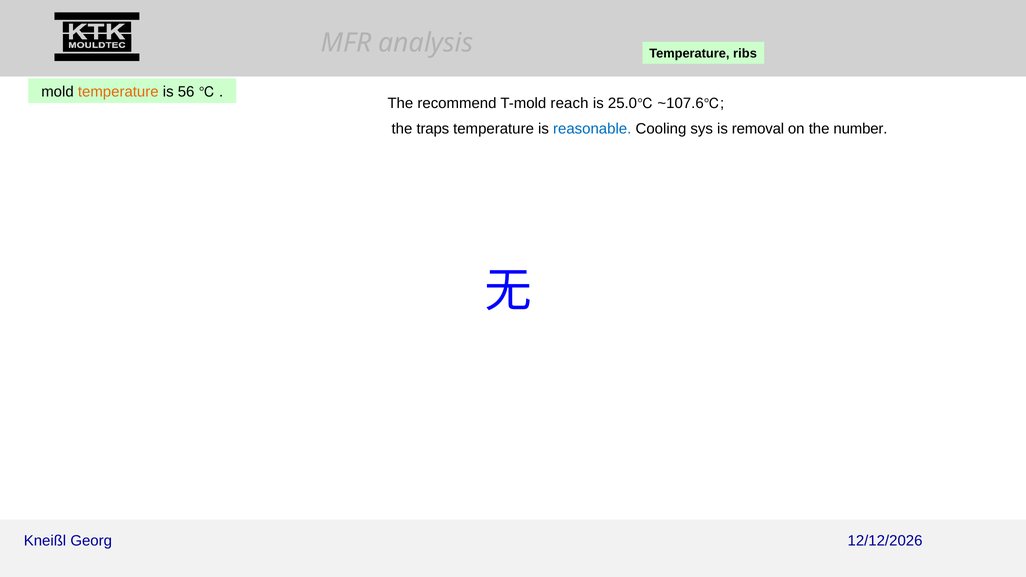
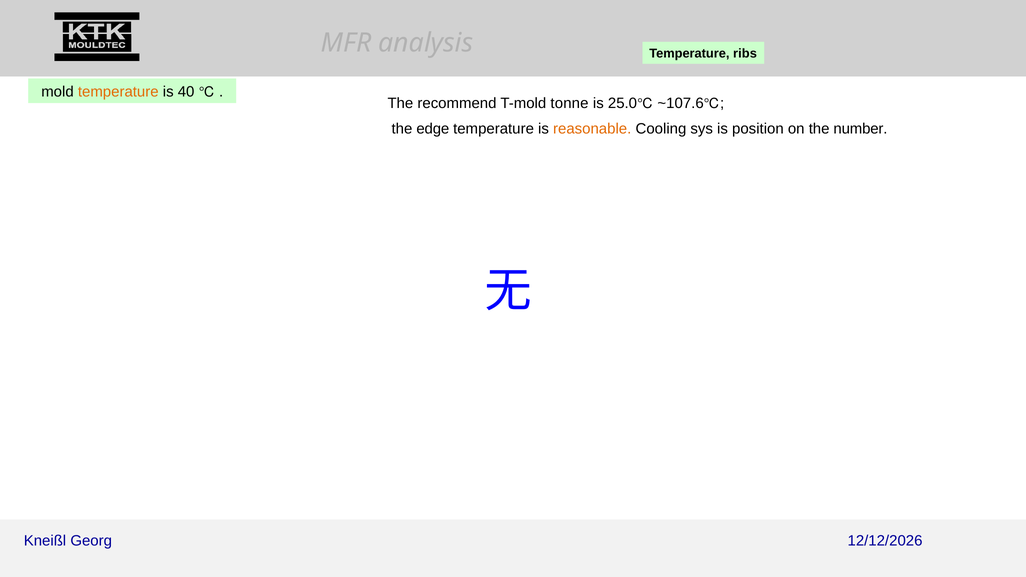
56: 56 -> 40 (186, 92)
reach: reach -> tonne (570, 103)
traps: traps -> edge (433, 129)
reasonable colour: blue -> orange (592, 129)
removal: removal -> position (758, 129)
